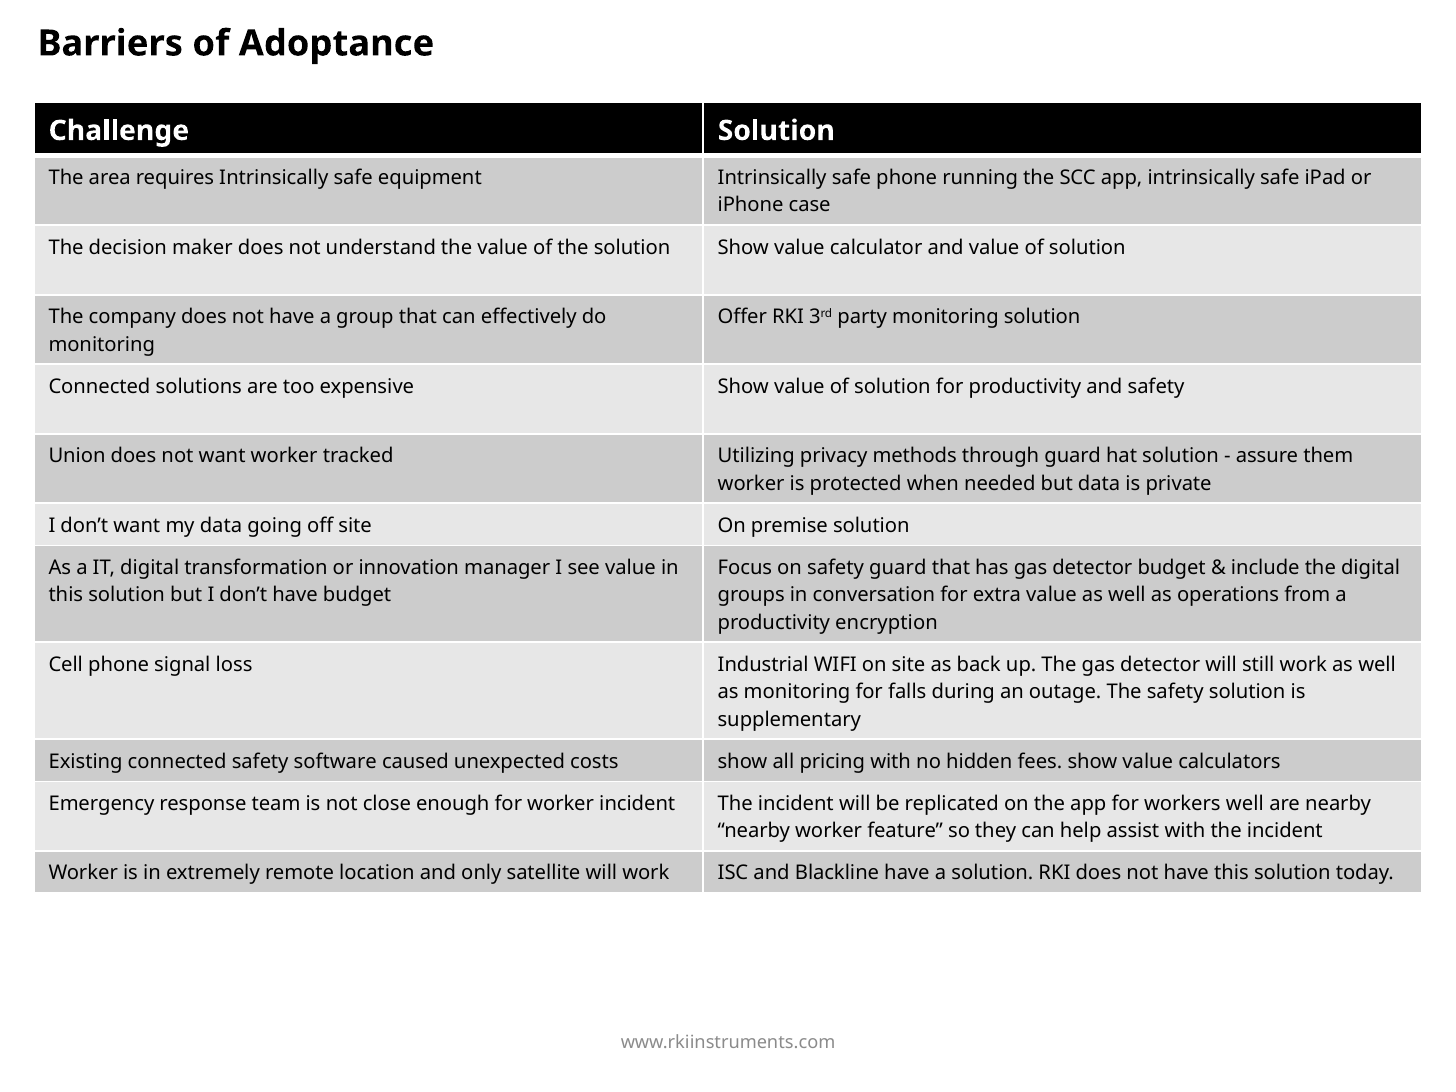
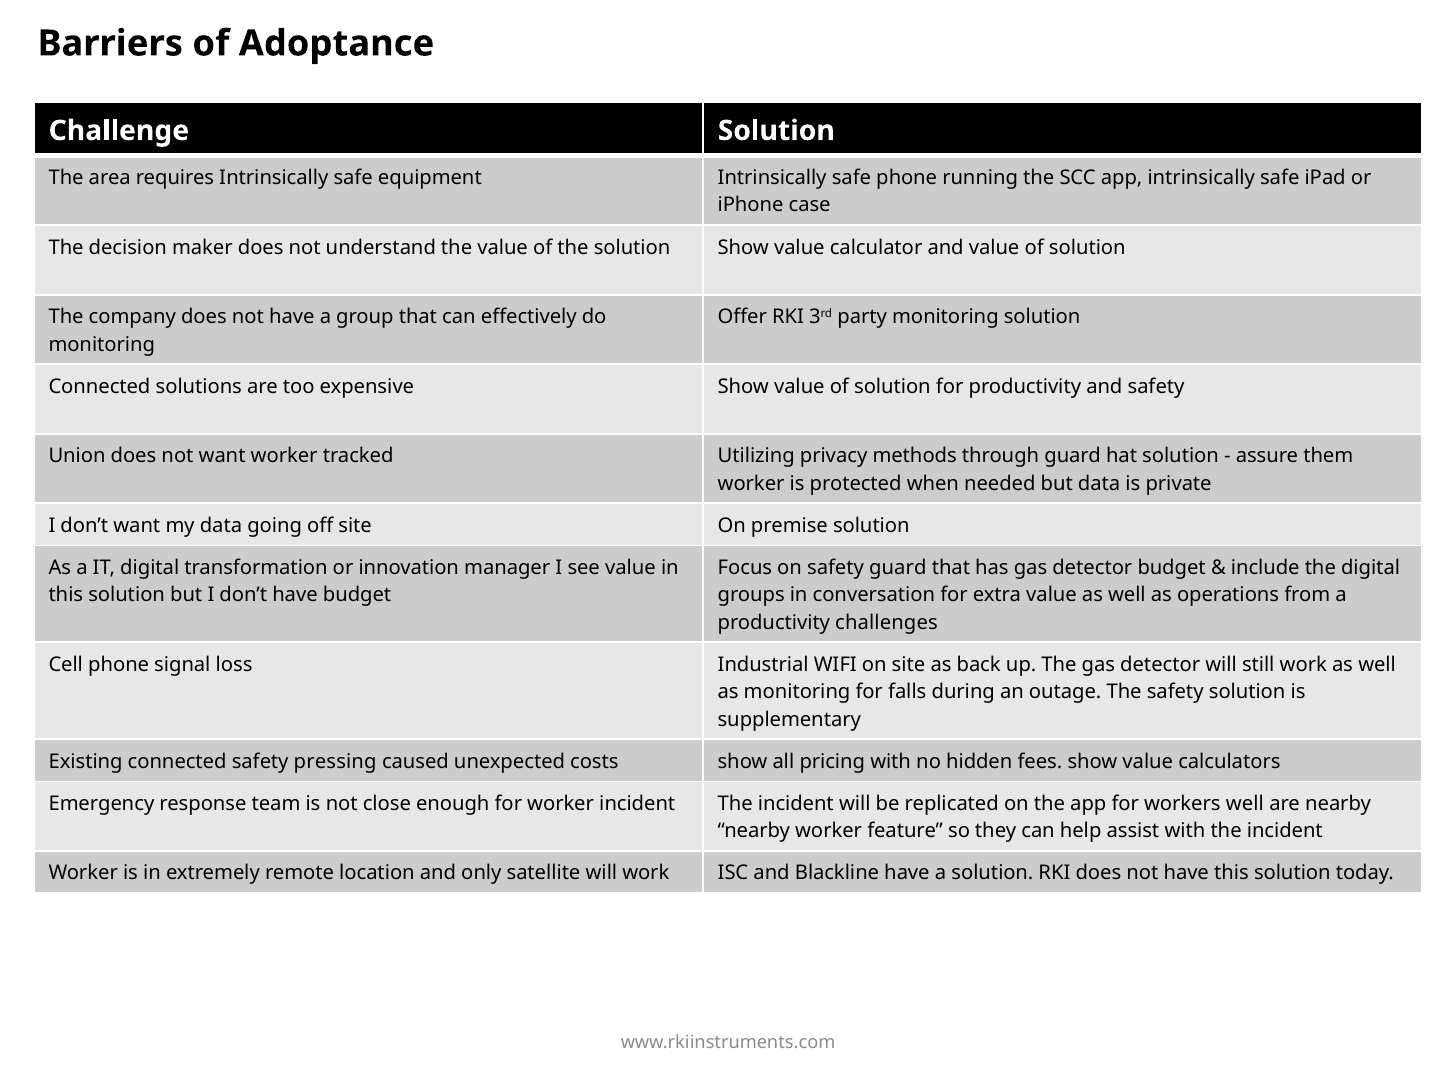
encryption: encryption -> challenges (887, 622)
software: software -> pressing (335, 762)
